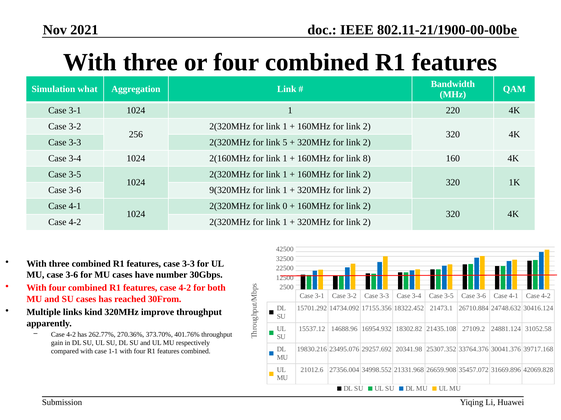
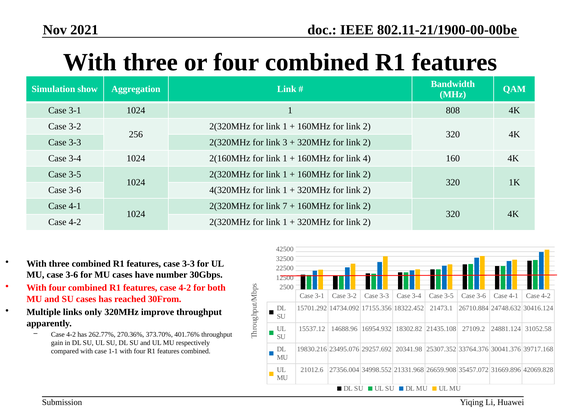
what: what -> show (88, 89)
220: 220 -> 808 (453, 111)
5: 5 -> 3 (285, 143)
8: 8 -> 4 (367, 159)
9(320MHz: 9(320MHz -> 4(320MHz (230, 191)
0: 0 -> 7 (285, 207)
kind: kind -> only (93, 313)
